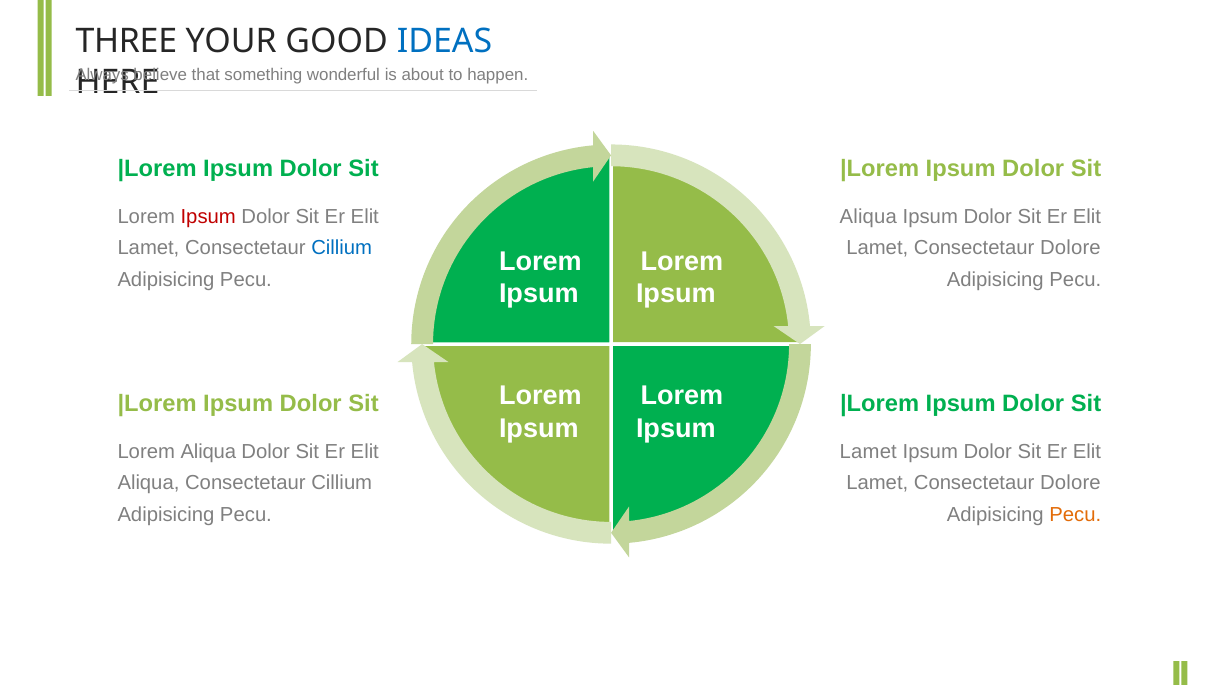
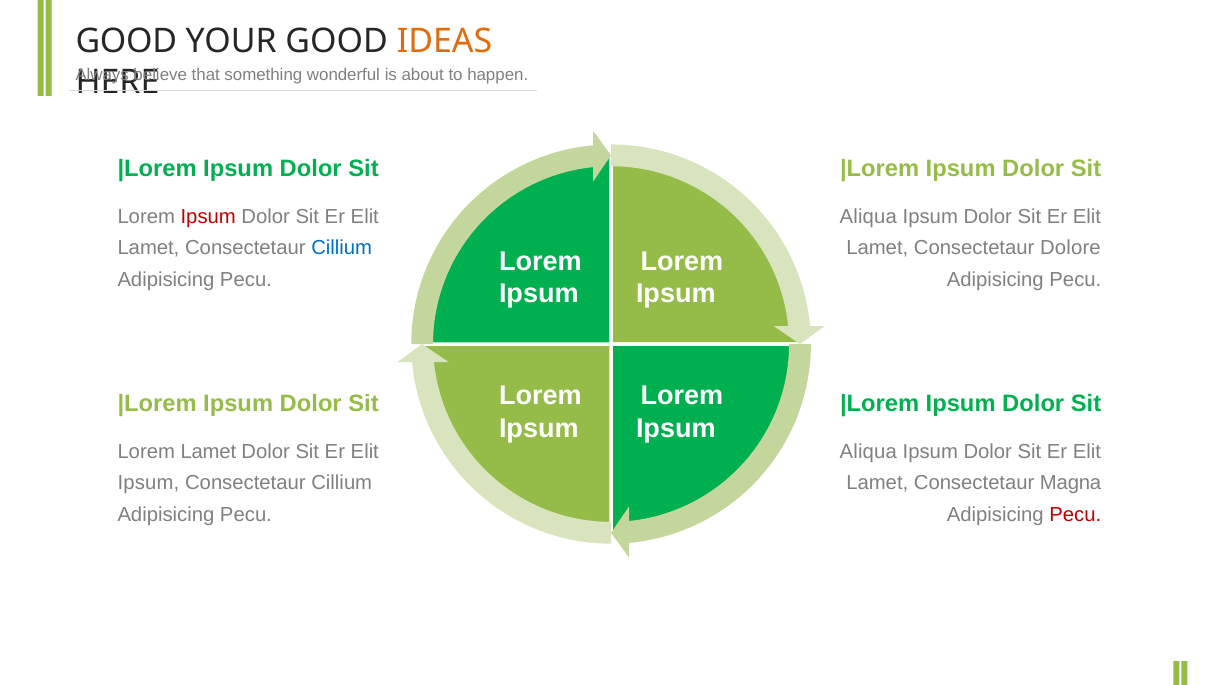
THREE: THREE -> GOOD (126, 42)
IDEAS colour: blue -> orange (444, 42)
Lorem Aliqua: Aliqua -> Lamet (208, 452)
Lamet: Lamet -> Aliqua (868, 452)
Aliqua: Aliqua -> Ipsum (148, 484)
Dolore: Dolore -> Magna (1071, 484)
Pecu colour: orange -> red (1075, 515)
